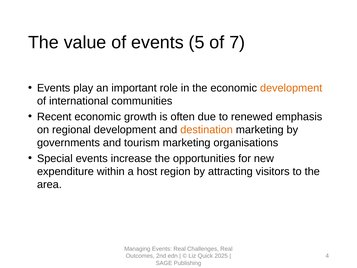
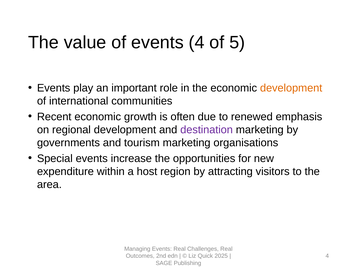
events 5: 5 -> 4 (197, 42)
7: 7 -> 5 (237, 42)
destination colour: orange -> purple (207, 130)
